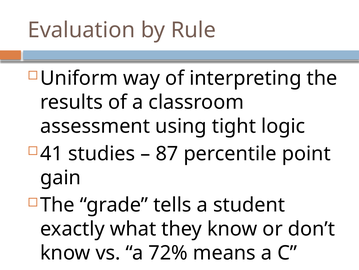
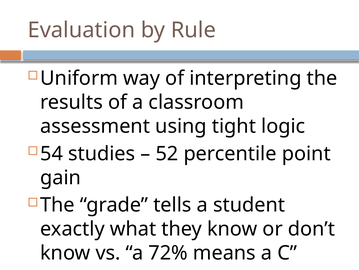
41: 41 -> 54 (52, 153)
87: 87 -> 52 (167, 153)
